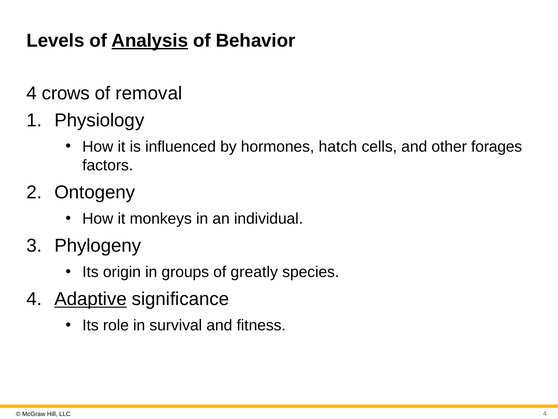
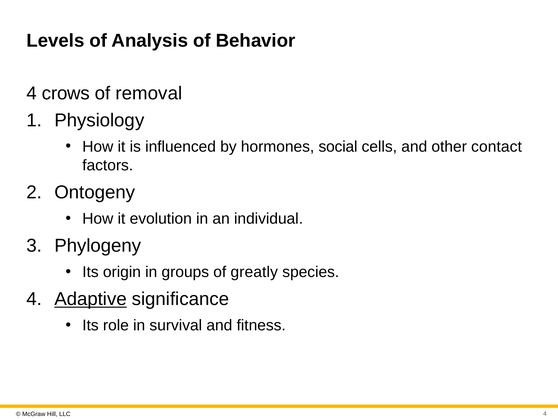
Analysis underline: present -> none (150, 41)
hatch: hatch -> social (338, 147)
forages: forages -> contact (497, 147)
monkeys: monkeys -> evolution (161, 218)
